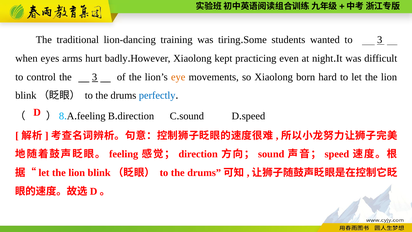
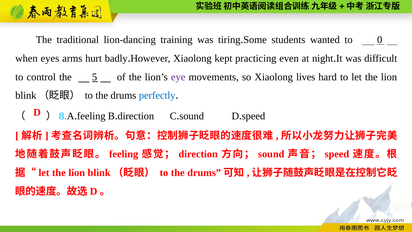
to 3: 3 -> 0 (380, 40)
the 3: 3 -> 5 (95, 77)
eye colour: orange -> purple (178, 77)
born: born -> lives (306, 77)
